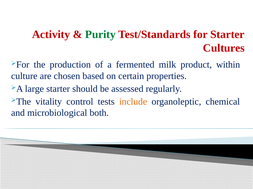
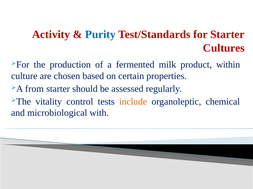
Purity colour: green -> blue (100, 35)
large: large -> from (34, 89)
both: both -> with (99, 113)
